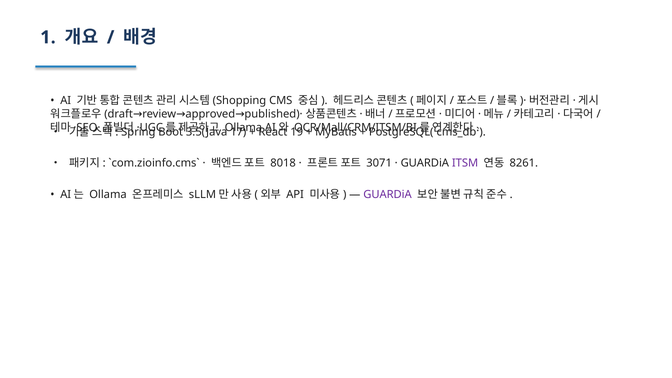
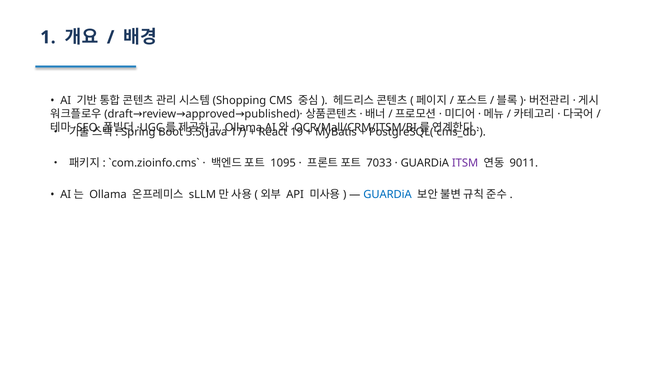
8018: 8018 -> 1095 (283, 163)
3071: 3071 -> 7033 (379, 163)
8261: 8261 -> 9011 (524, 163)
GUARDiA colour: purple -> blue (387, 194)
